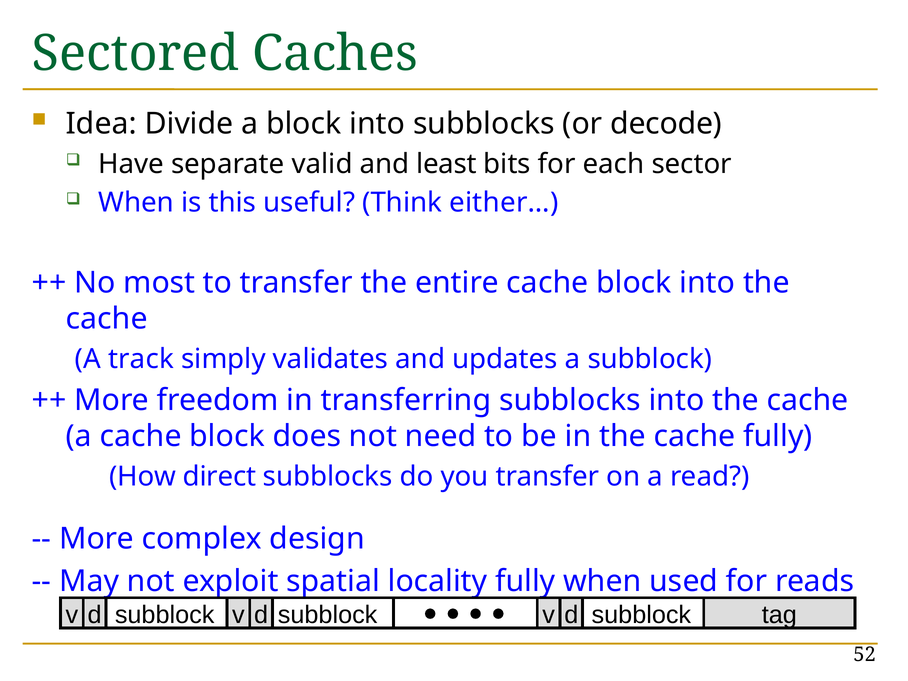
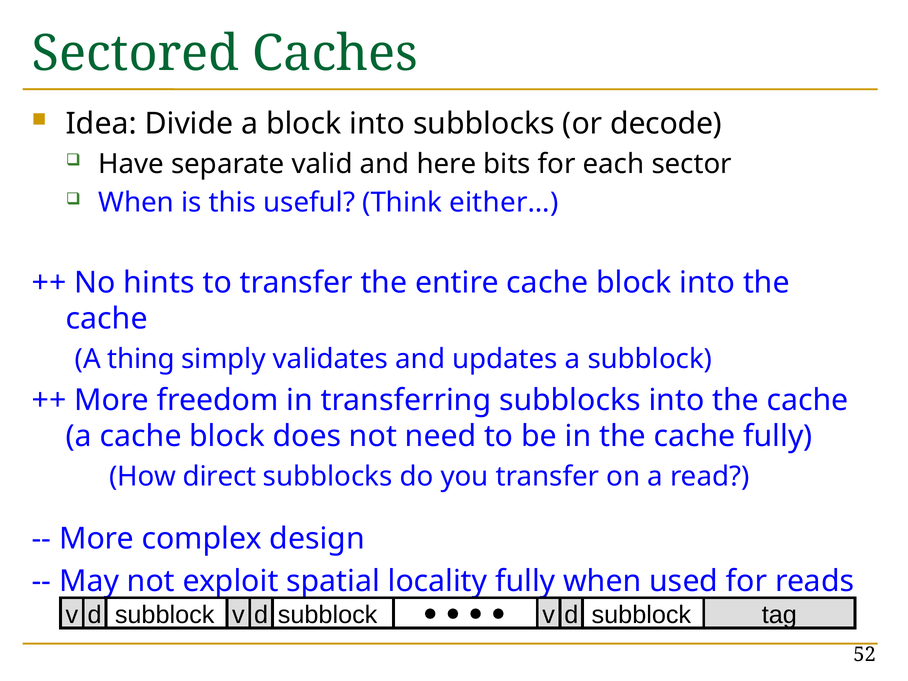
least: least -> here (446, 164)
most: most -> hints (159, 283)
track: track -> thing (141, 359)
